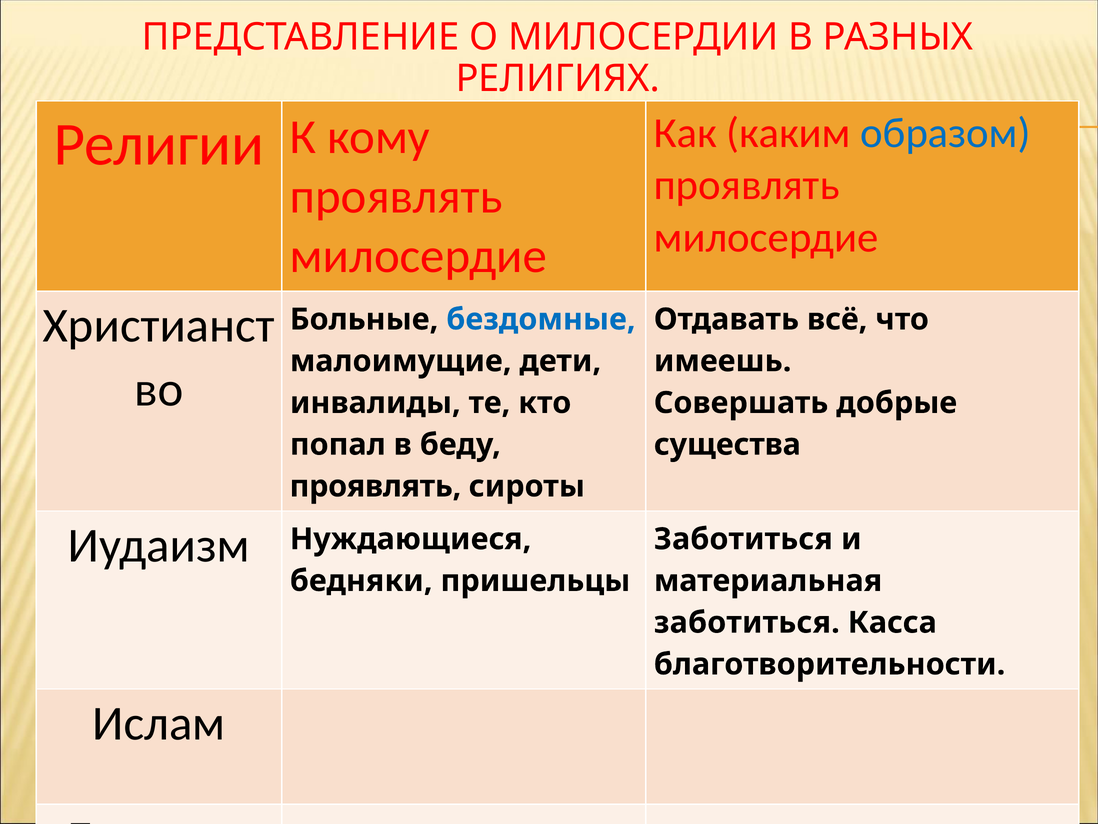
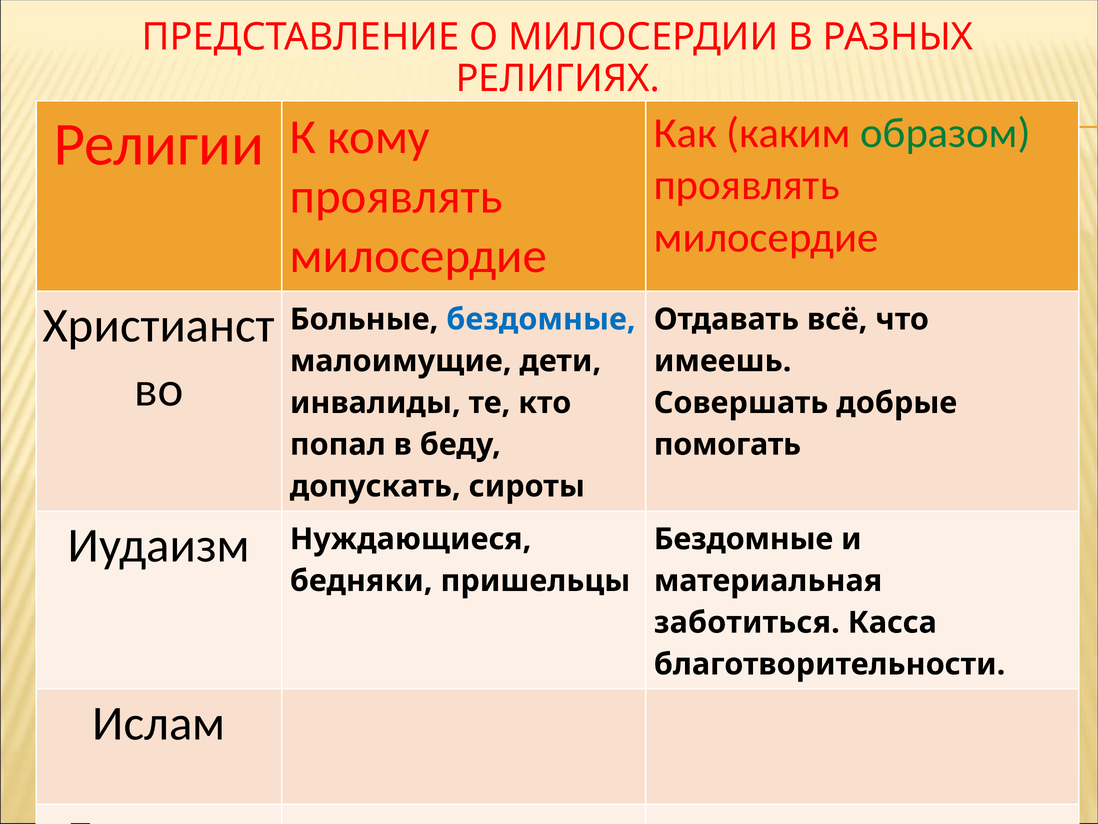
образом colour: blue -> green (945, 133)
существа: существа -> помогать (727, 444)
проявлять: проявлять -> допускать (375, 486)
Заботиться: Заботиться -> Бездомные (744, 539)
